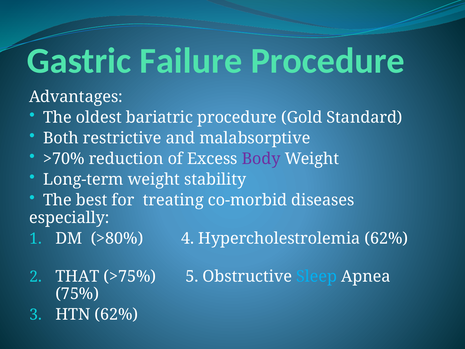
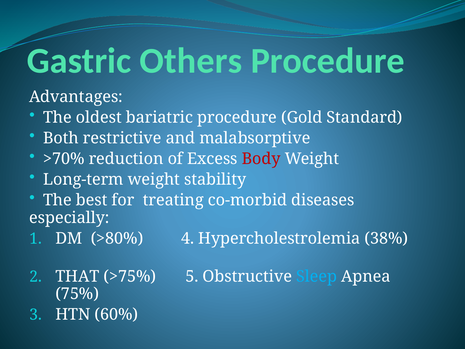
Failure: Failure -> Others (191, 61)
Body colour: purple -> red (261, 159)
Hypercholestrolemia 62%: 62% -> 38% (386, 238)
HTN 62%: 62% -> 60% (116, 314)
